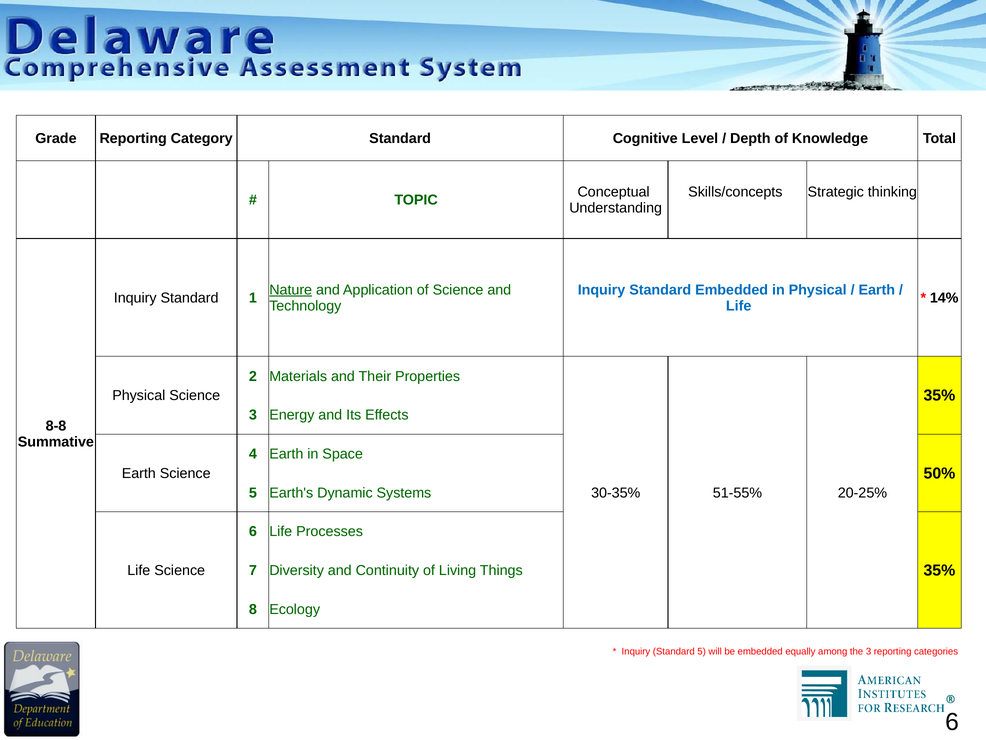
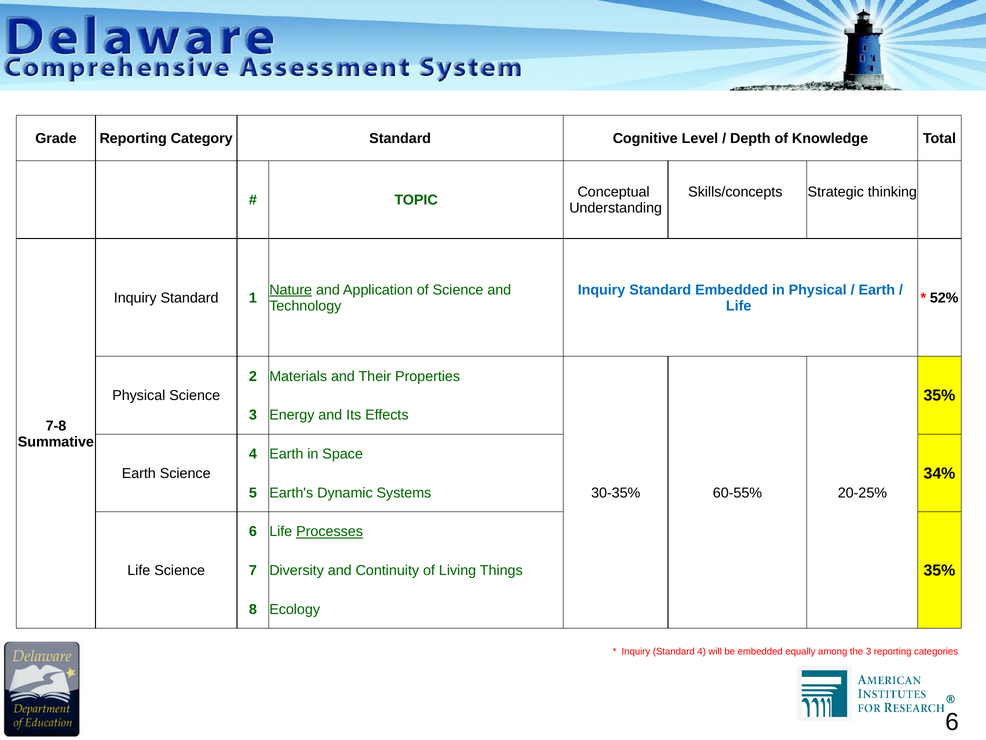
14%: 14% -> 52% (944, 298)
8-8: 8-8 -> 7-8 (56, 426)
50%: 50% -> 34% (939, 473)
51-55%: 51-55% -> 60-55% (737, 492)
Processes underline: none -> present (330, 531)
Standard 5: 5 -> 4 (702, 651)
